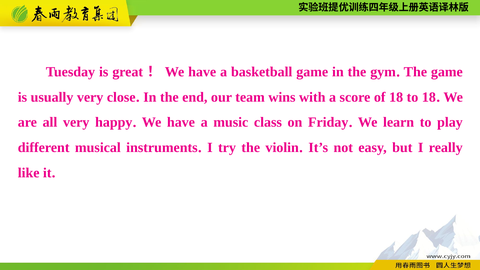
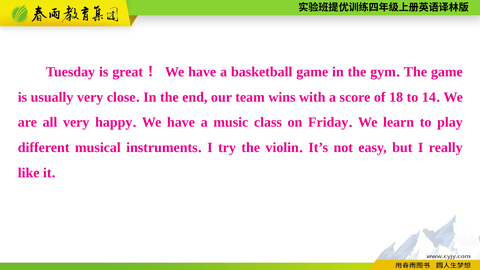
to 18: 18 -> 14 (429, 97)
